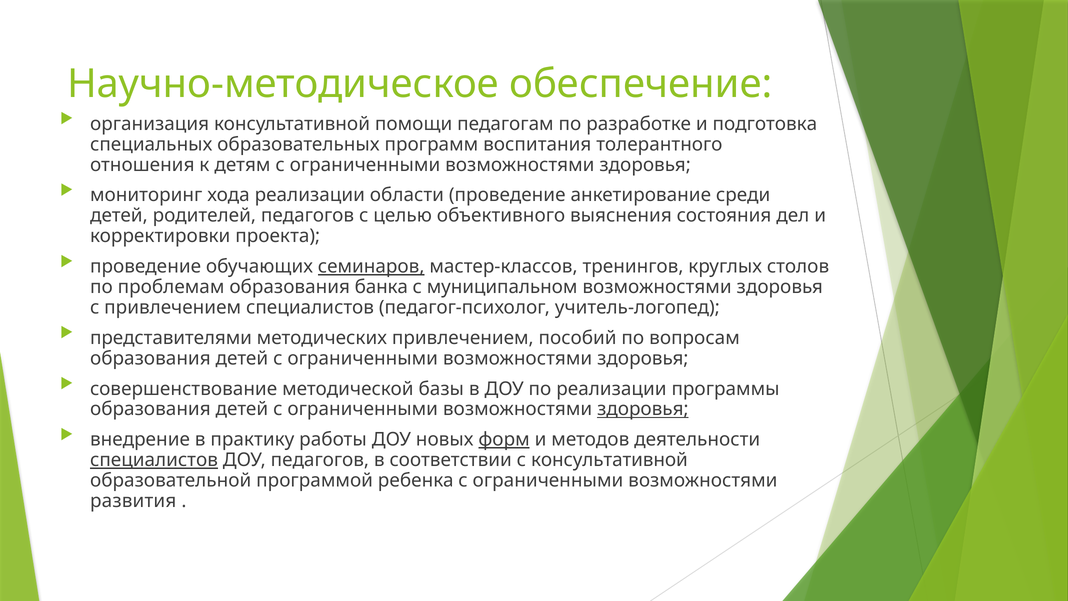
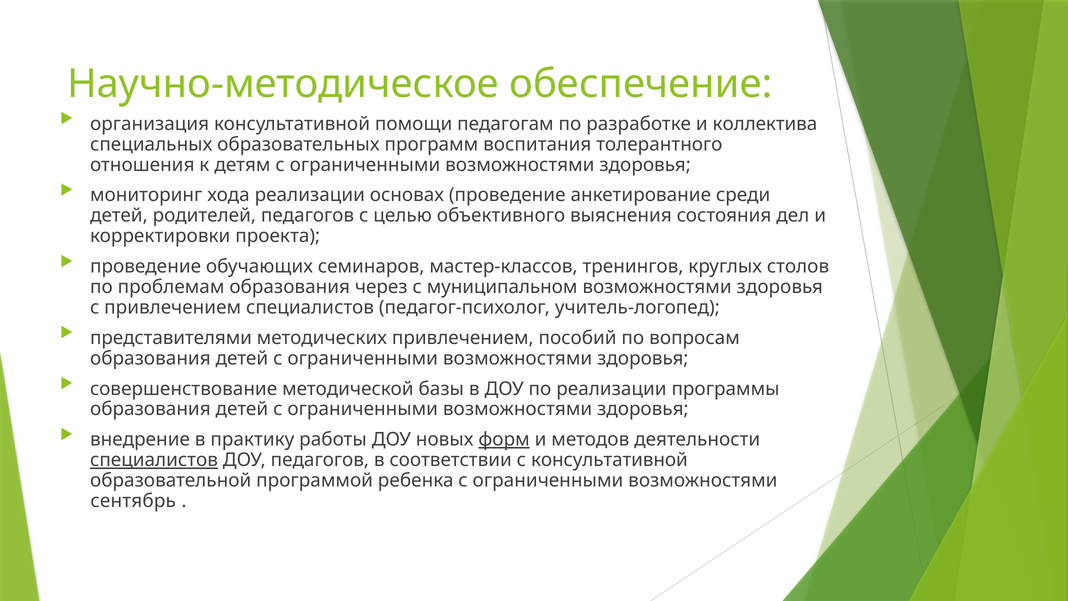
подготовка: подготовка -> коллектива (765, 124)
области: области -> основах (407, 195)
семинаров underline: present -> none (371, 266)
банка: банка -> через (381, 287)
здоровья underline: present -> none (643, 409)
развития: развития -> сентябрь (133, 501)
